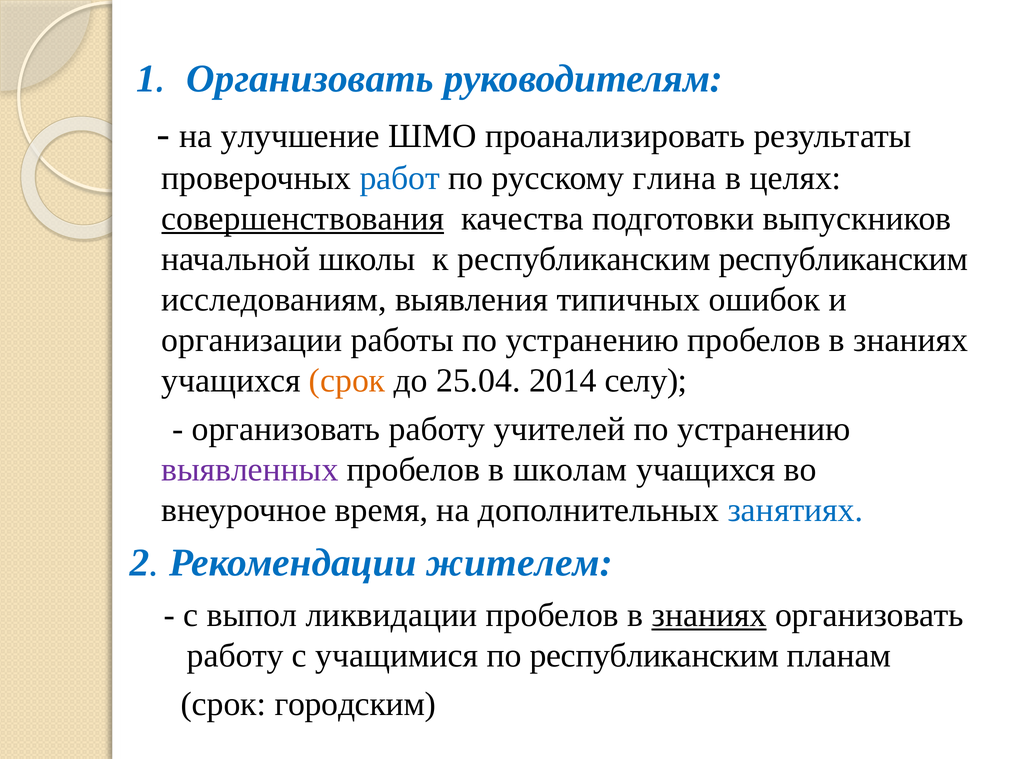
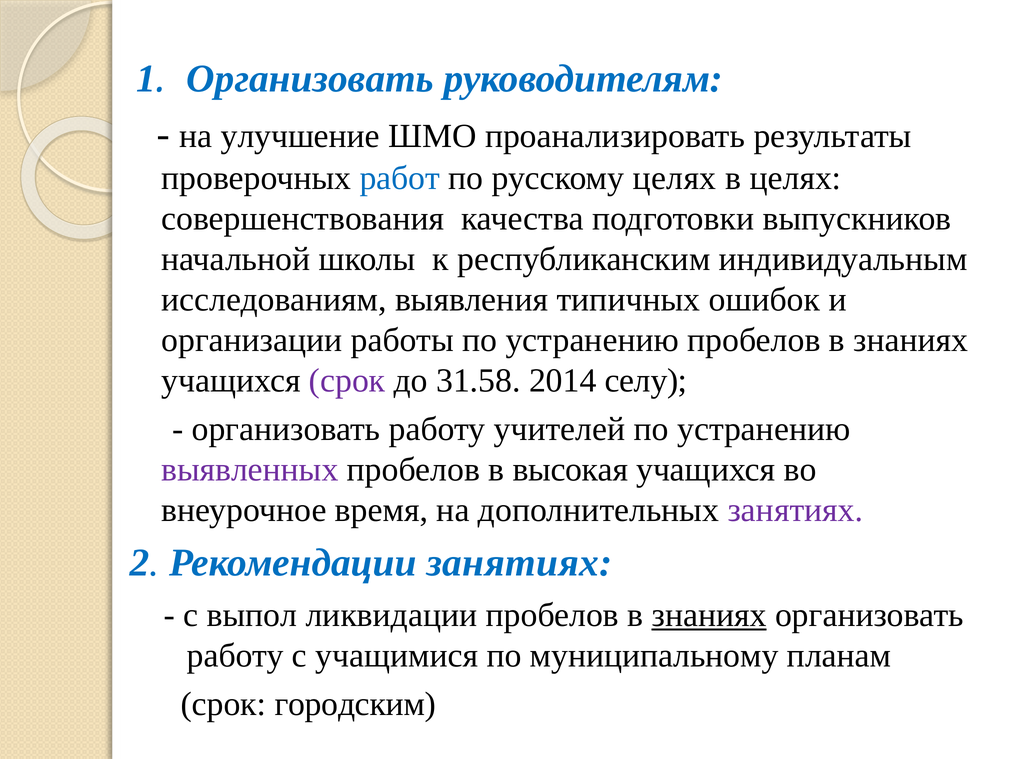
русскому глина: глина -> целях (675, 178)
совершенствования underline: present -> none (303, 219)
республиканским республиканским: республиканским -> индивидуальным (843, 259)
срок colour: orange -> purple (347, 381)
25.04: 25.04 -> 31.58 (478, 381)
школам: школам -> высокая (570, 470)
занятиях colour: blue -> purple (795, 511)
Рекомендации жителем: жителем -> занятиях (520, 564)
по республиканским: республиканским -> муниципальному (654, 656)
